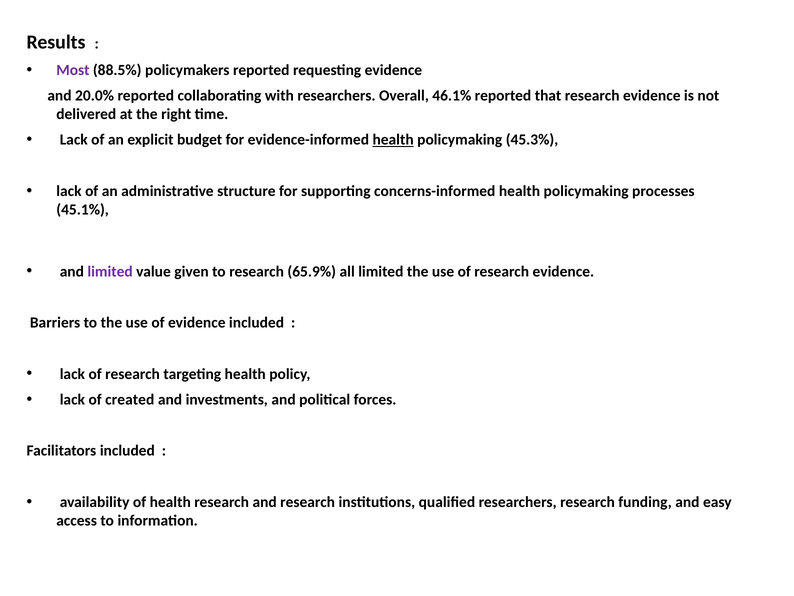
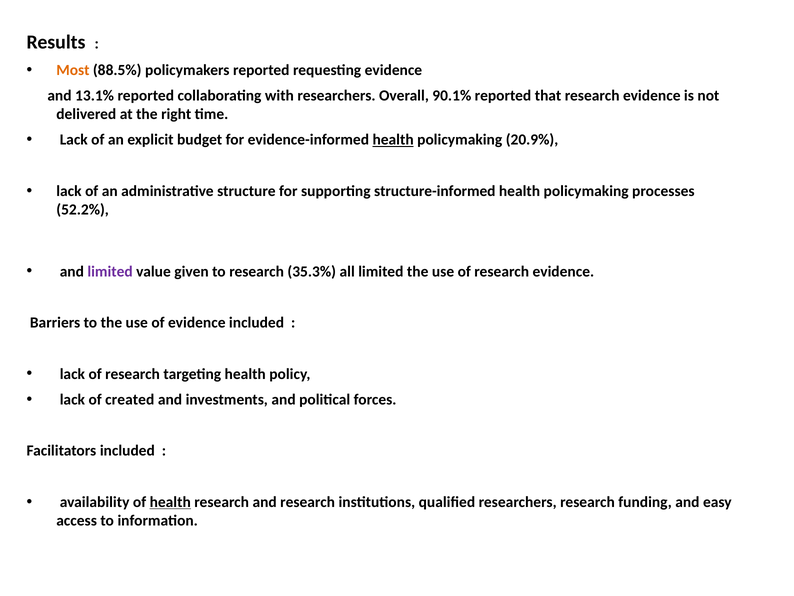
Most colour: purple -> orange (73, 70)
20.0%: 20.0% -> 13.1% (95, 96)
46.1%: 46.1% -> 90.1% (452, 96)
45.3%: 45.3% -> 20.9% (532, 140)
concerns-informed: concerns-informed -> structure-informed (435, 191)
45.1%: 45.1% -> 52.2% (83, 210)
65.9%: 65.9% -> 35.3% (312, 271)
health underline: none -> present (170, 502)
